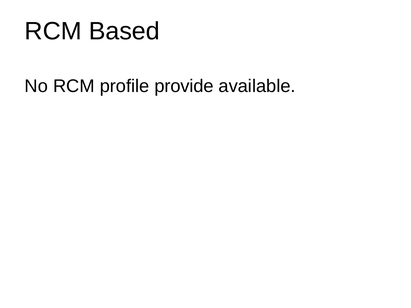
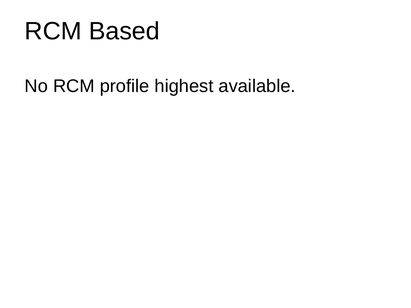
provide: provide -> highest (184, 86)
